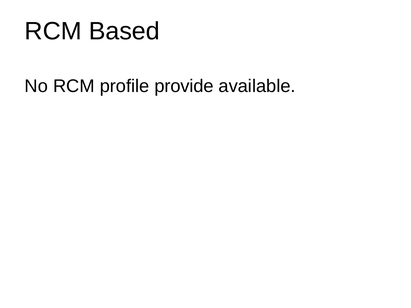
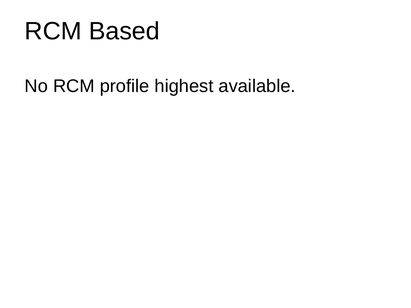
provide: provide -> highest (184, 86)
